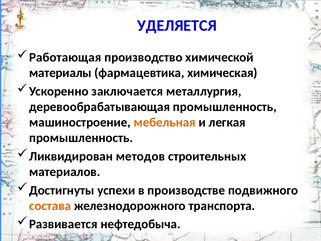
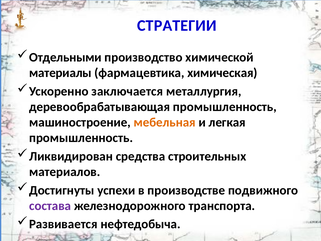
УДЕЛЯЕТСЯ: УДЕЛЯЕТСЯ -> СТРАТЕГИИ (177, 25)
Работающая: Работающая -> Отдельными (65, 57)
методов: методов -> средства (140, 156)
состава colour: orange -> purple (50, 206)
